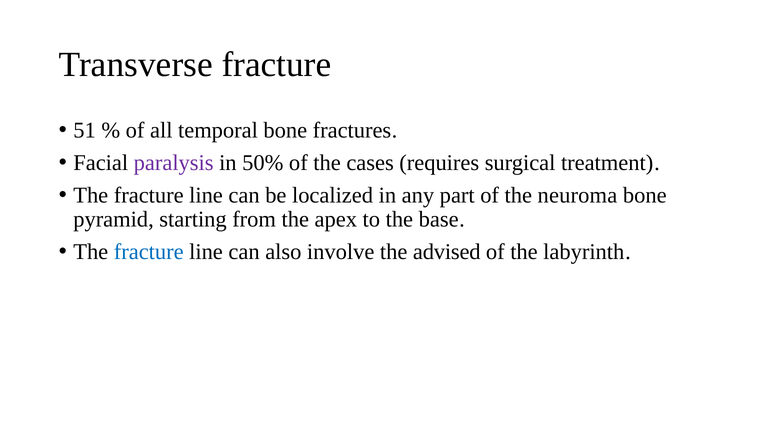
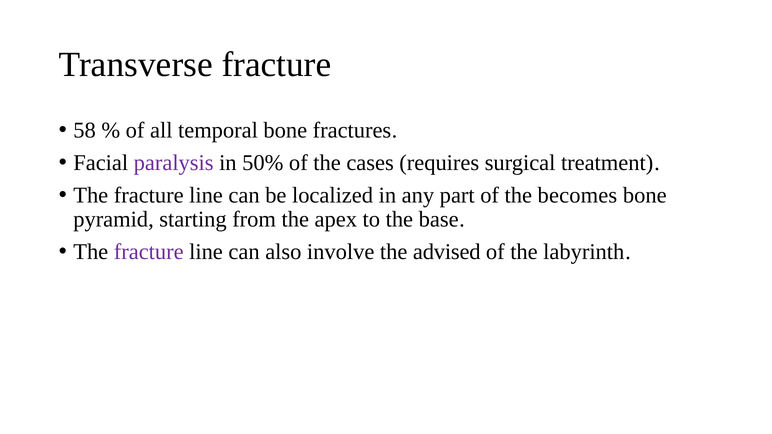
51: 51 -> 58 (85, 131)
neuroma: neuroma -> becomes (577, 195)
fracture colour: blue -> purple (149, 252)
